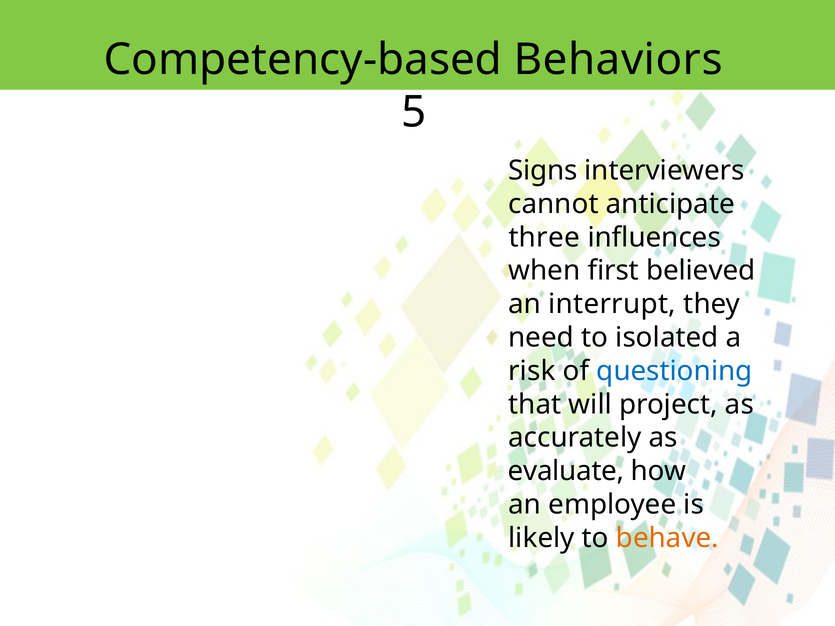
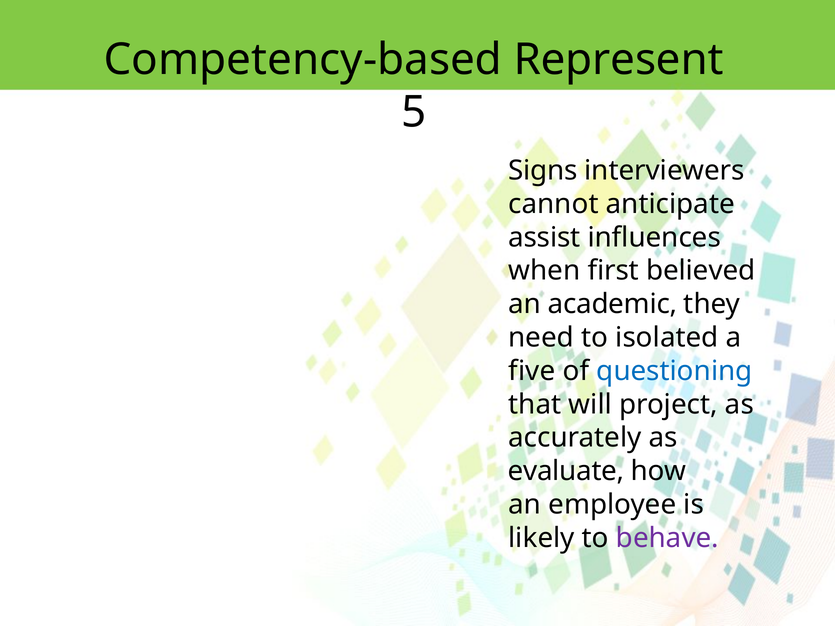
Behaviors: Behaviors -> Represent (619, 60)
three: three -> assist (544, 237)
interrupt: interrupt -> academic (612, 304)
risk: risk -> five (532, 371)
behave colour: orange -> purple (667, 538)
